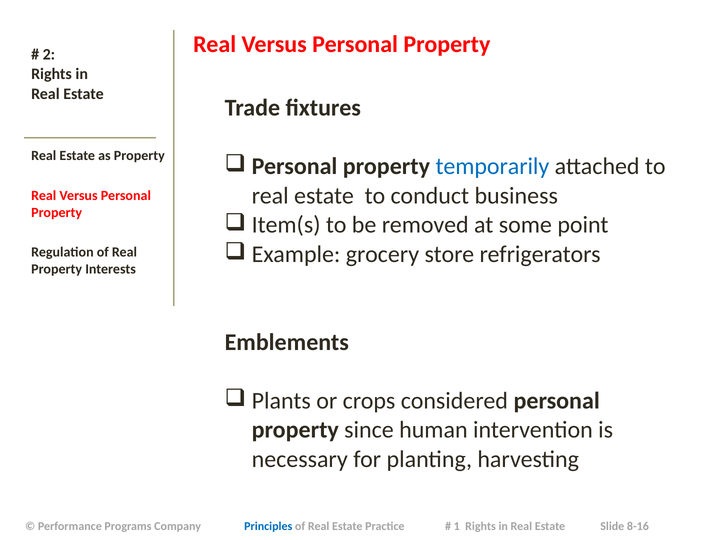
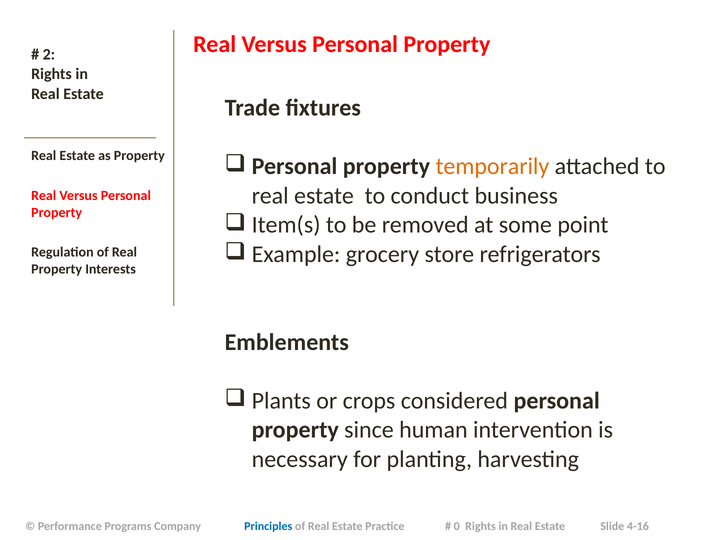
temporarily colour: blue -> orange (492, 166)
1: 1 -> 0 (457, 526)
8-16: 8-16 -> 4-16 (638, 526)
